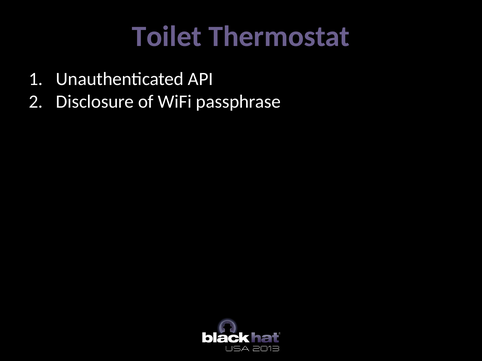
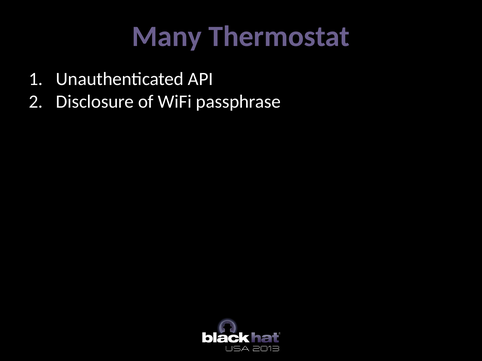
Toilet: Toilet -> Many (167, 37)
